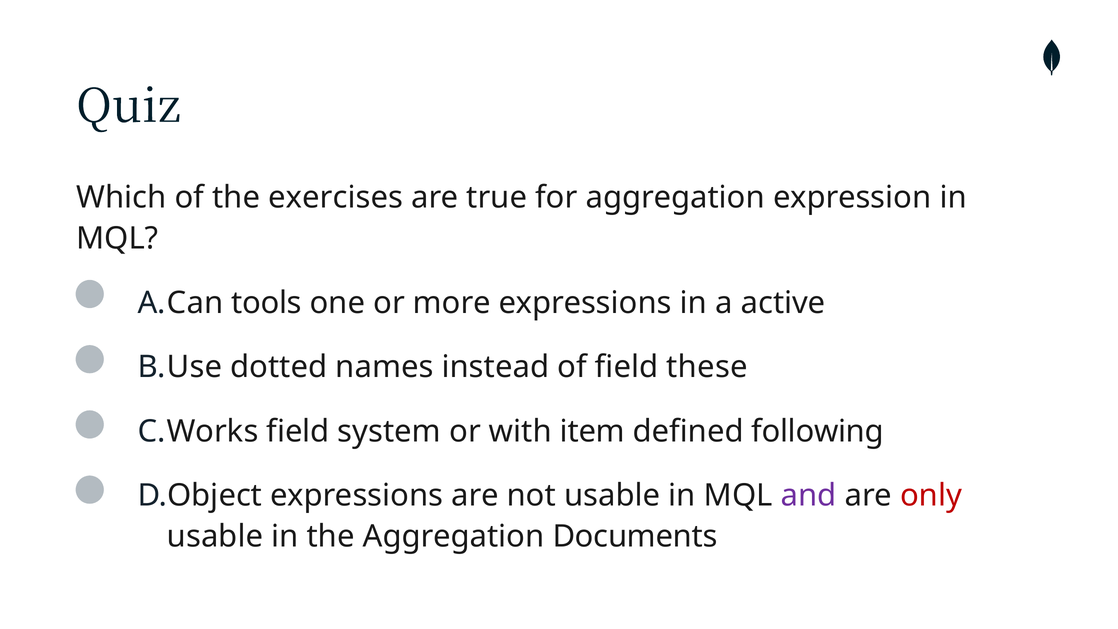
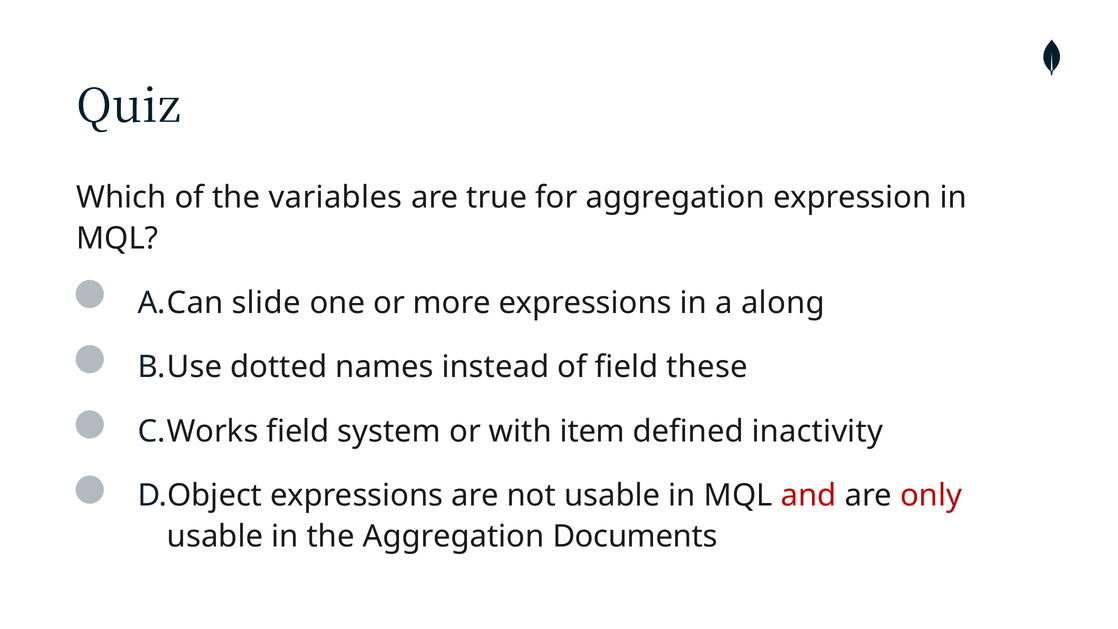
exercises: exercises -> variables (335, 197)
tools: tools -> slide (266, 303)
active: active -> along (783, 303)
following: following -> inactivity (817, 431)
and colour: purple -> red (809, 496)
